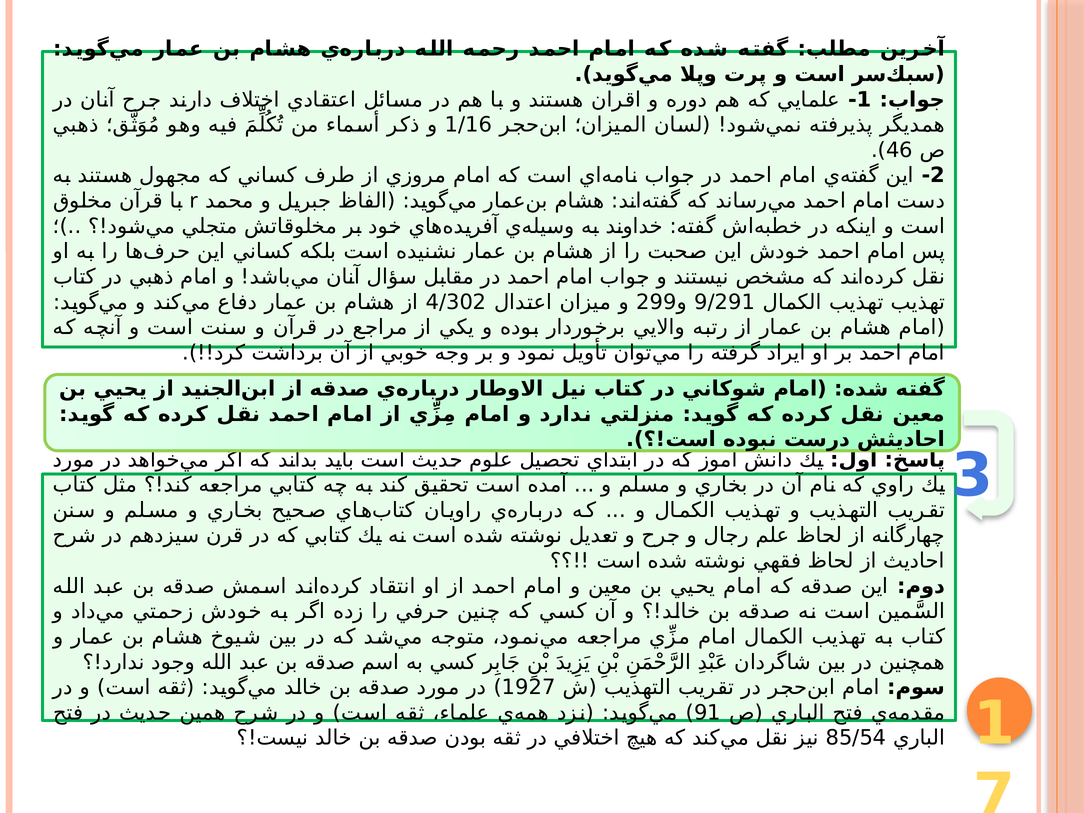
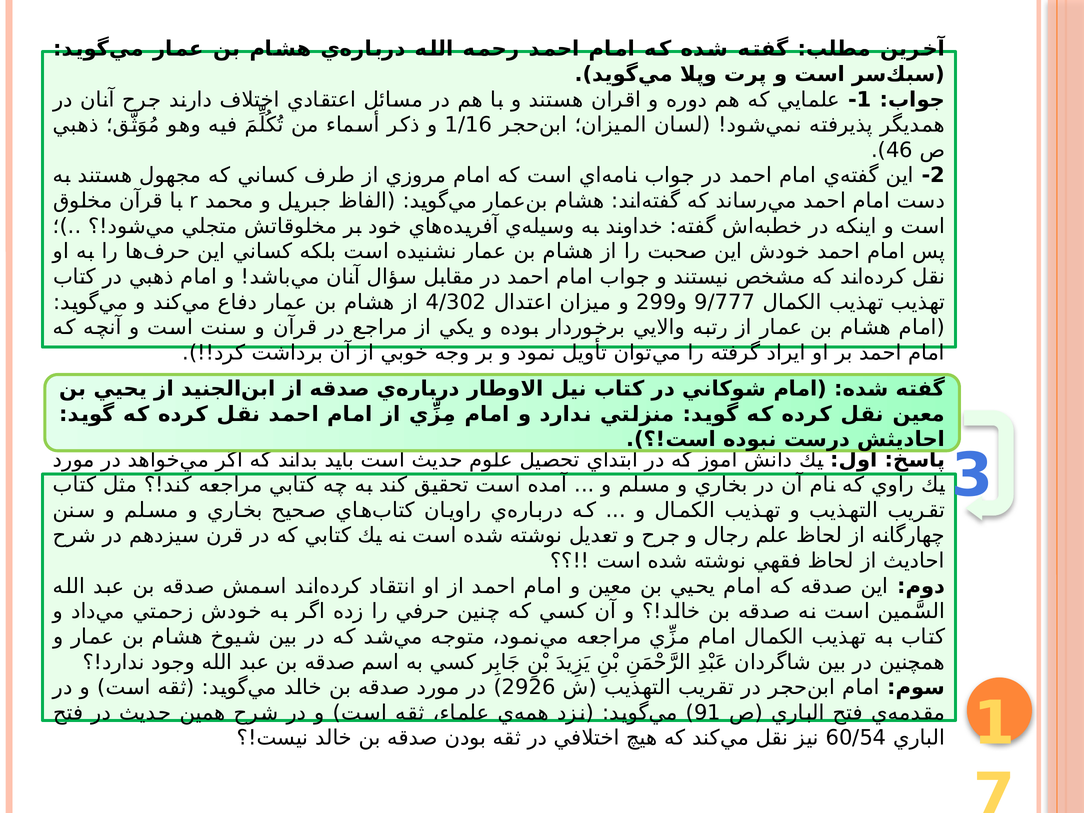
9/291: 9/291 -> 9/777 (725, 302)
1927: 1927 -> 2926 (529, 687)
85/54: 85/54 -> 60/54 (856, 738)
